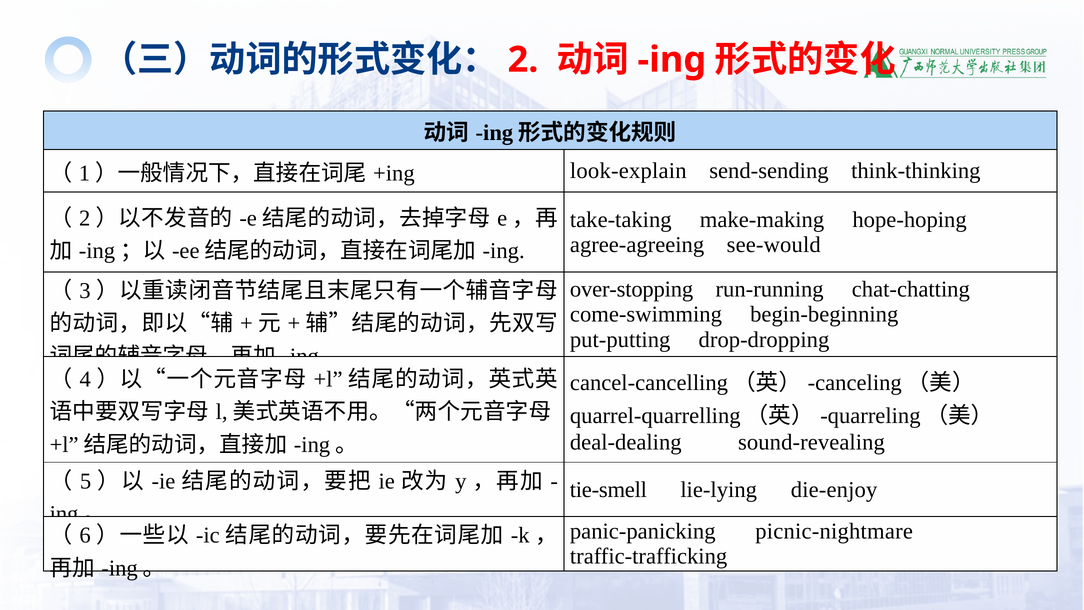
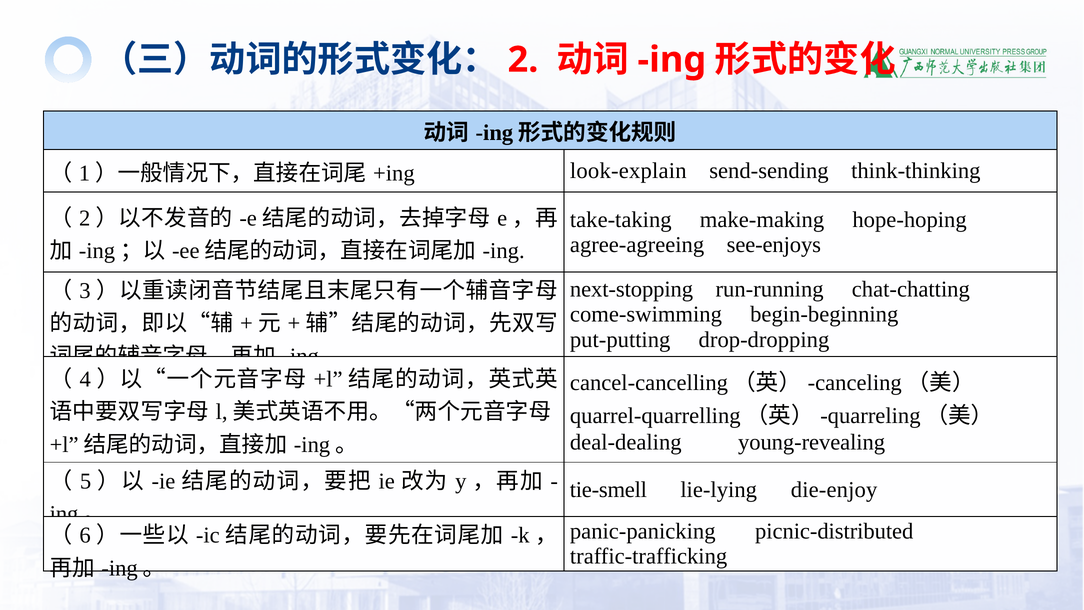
see-would: see-would -> see-enjoys (774, 245)
over-stopping: over-stopping -> next-stopping (632, 289)
sound-revealing: sound-revealing -> young-revealing (812, 442)
picnic-nightmare: picnic-nightmare -> picnic-distributed (834, 531)
